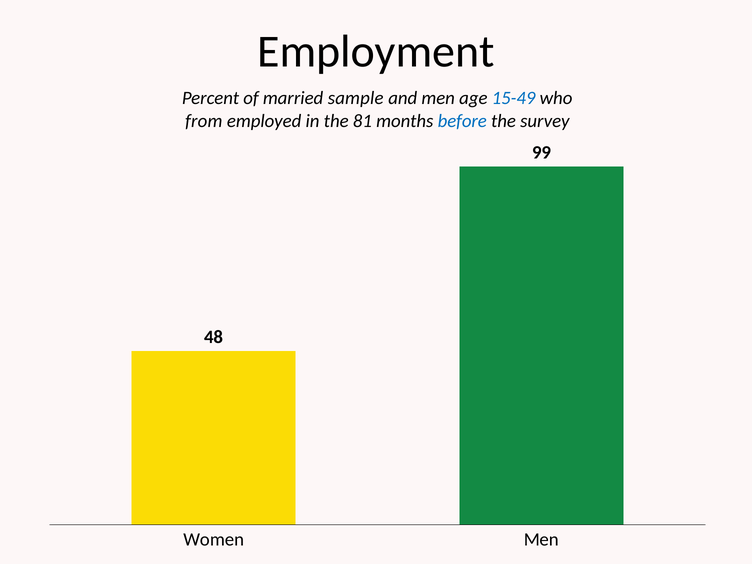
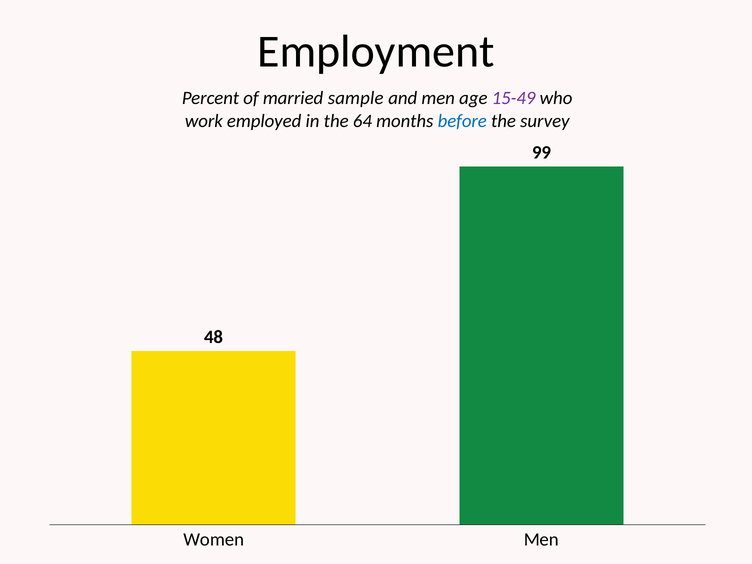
15-49 colour: blue -> purple (514, 98)
from: from -> work (204, 121)
81: 81 -> 64 (362, 121)
